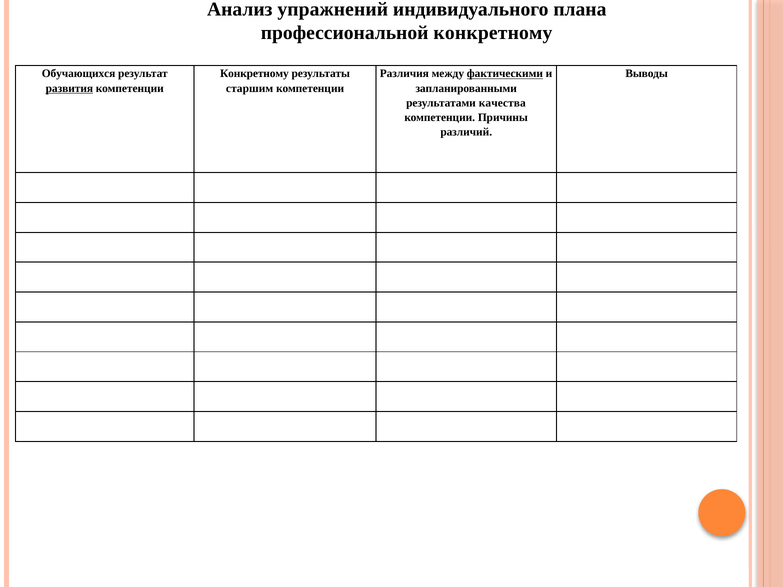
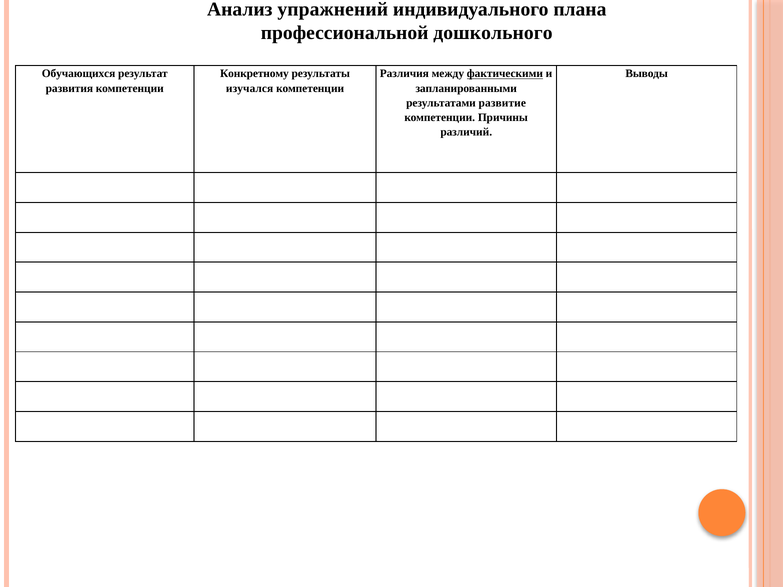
профессиональной конкретному: конкретному -> дошкольного (493, 33)
развития underline: present -> none (69, 88)
старшим: старшим -> изучался (250, 88)
качества: качества -> развитие (502, 103)
